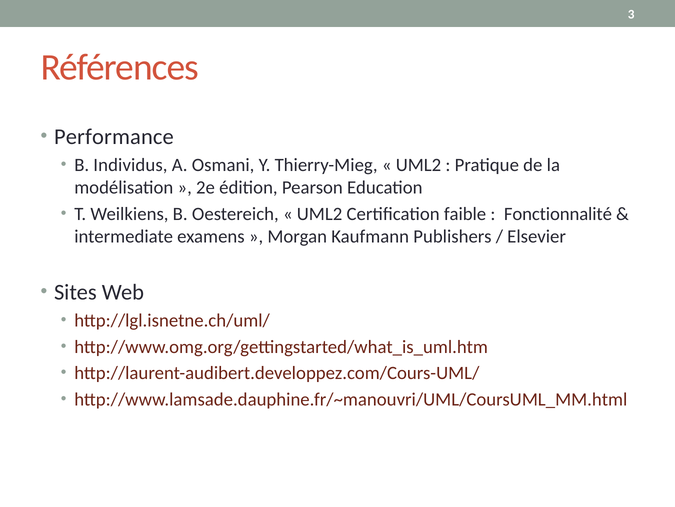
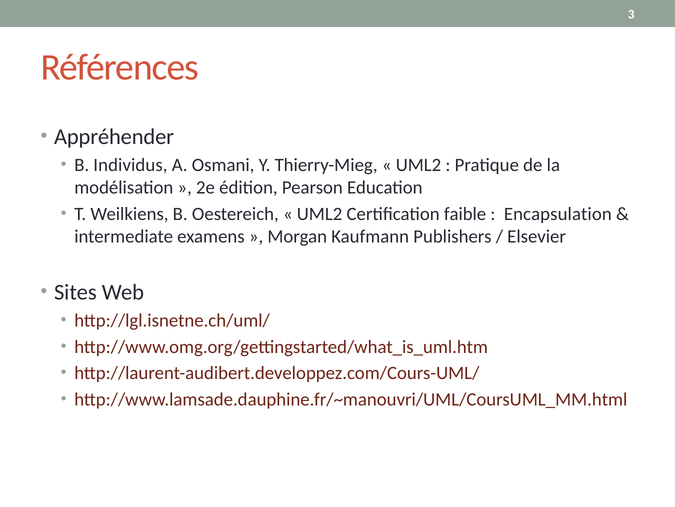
Performance: Performance -> Appréhender (114, 137)
Fonctionnalité: Fonctionnalité -> Encapsulation (558, 214)
